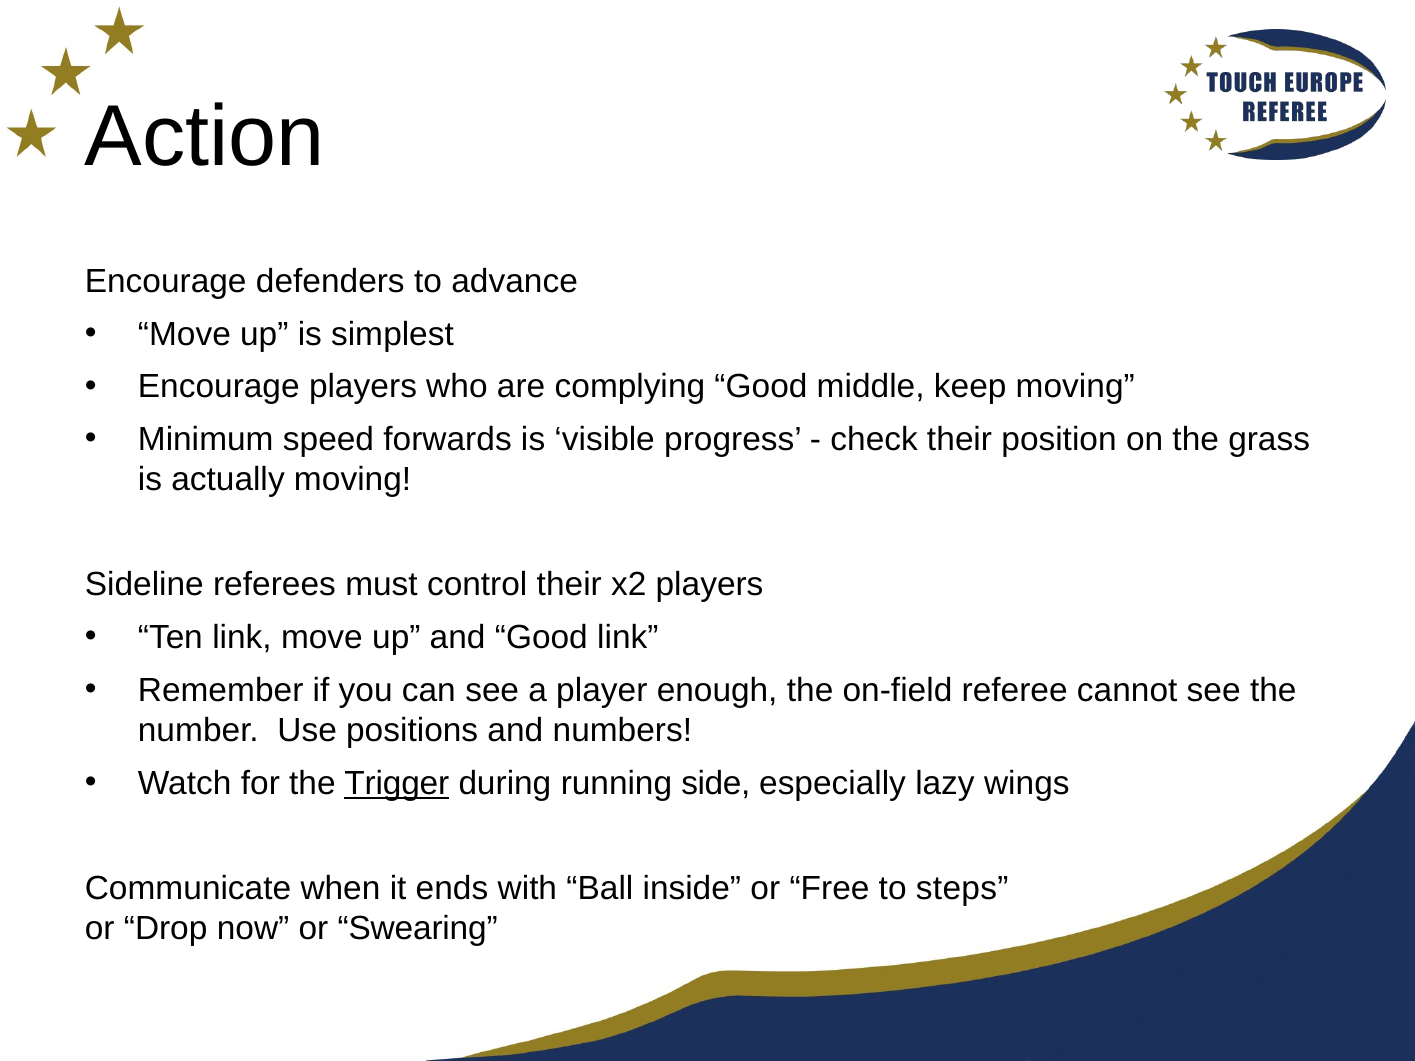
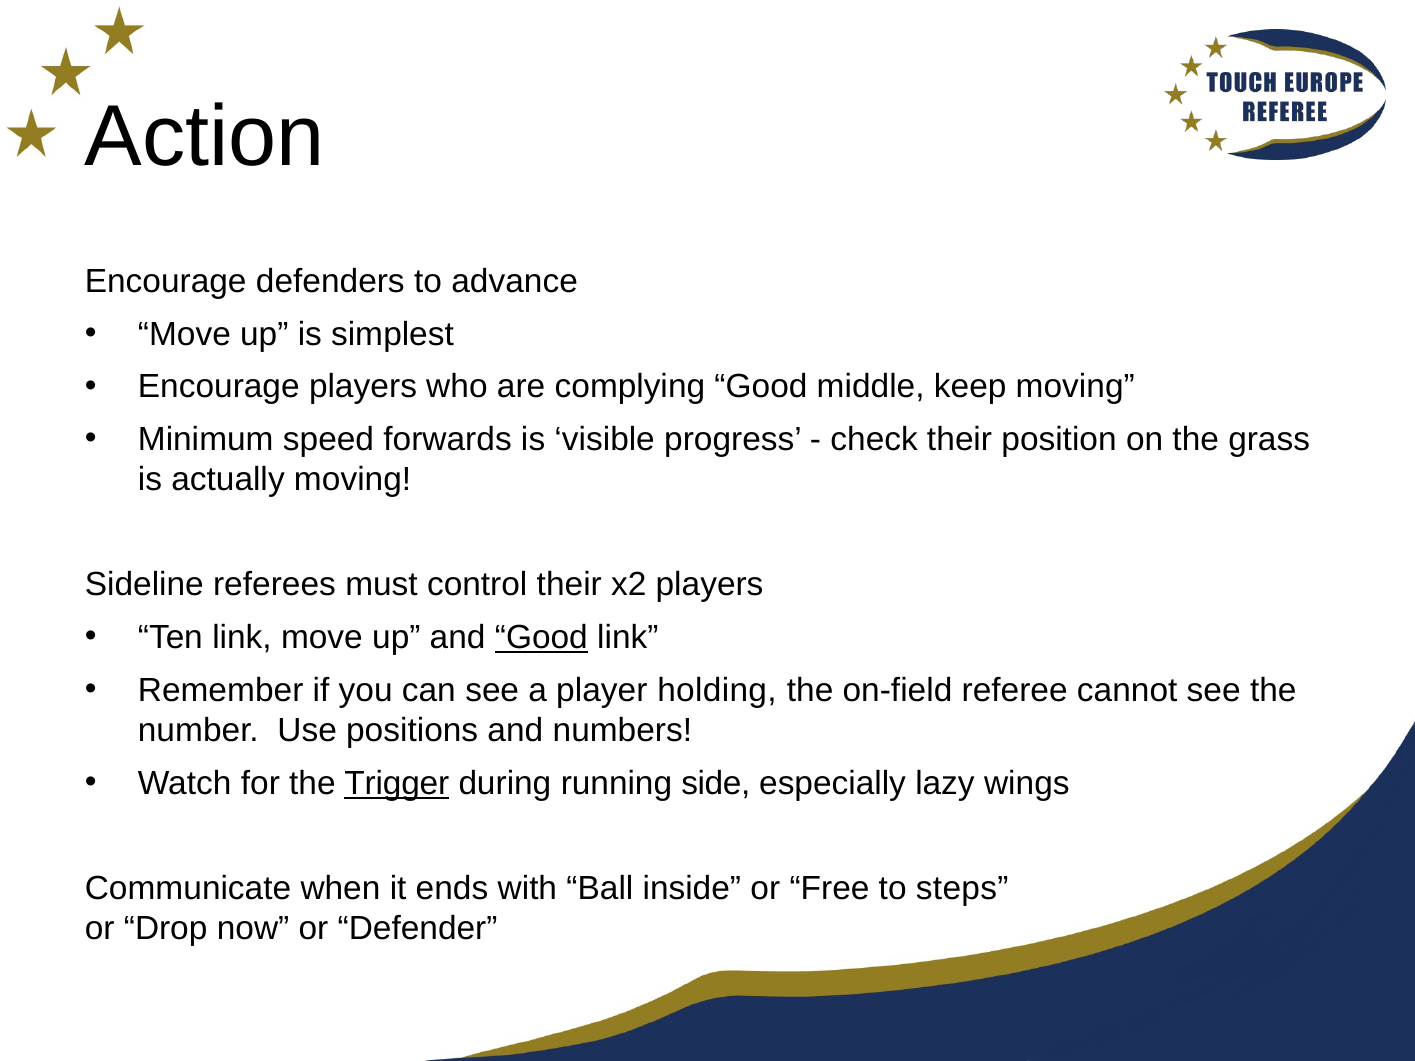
Good underline: none -> present (541, 638)
enough: enough -> holding (717, 691)
Swearing: Swearing -> Defender (418, 929)
